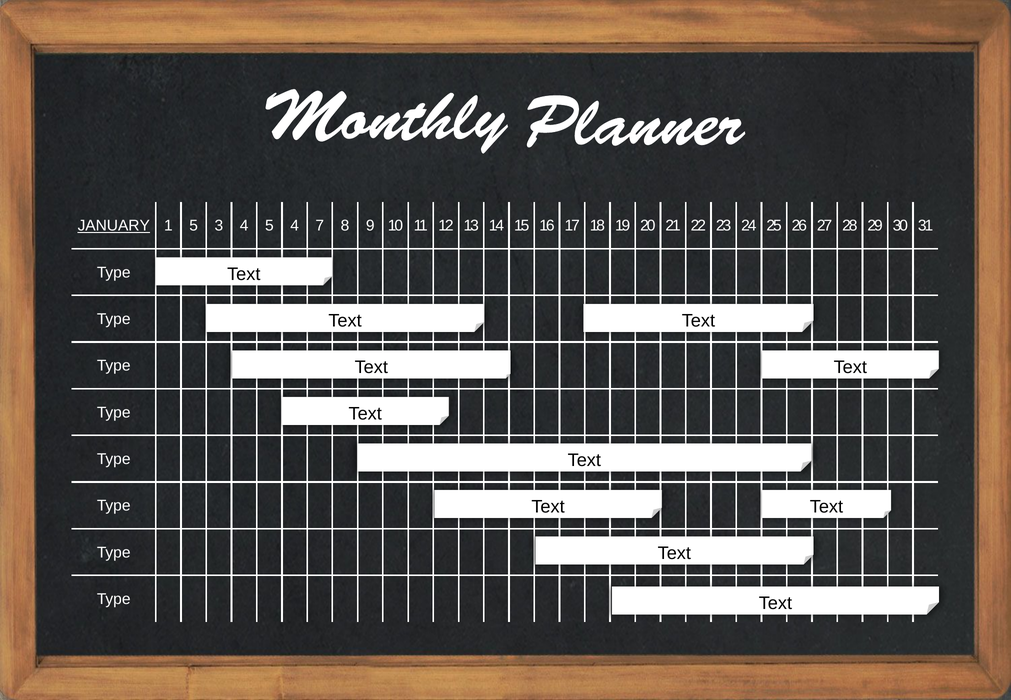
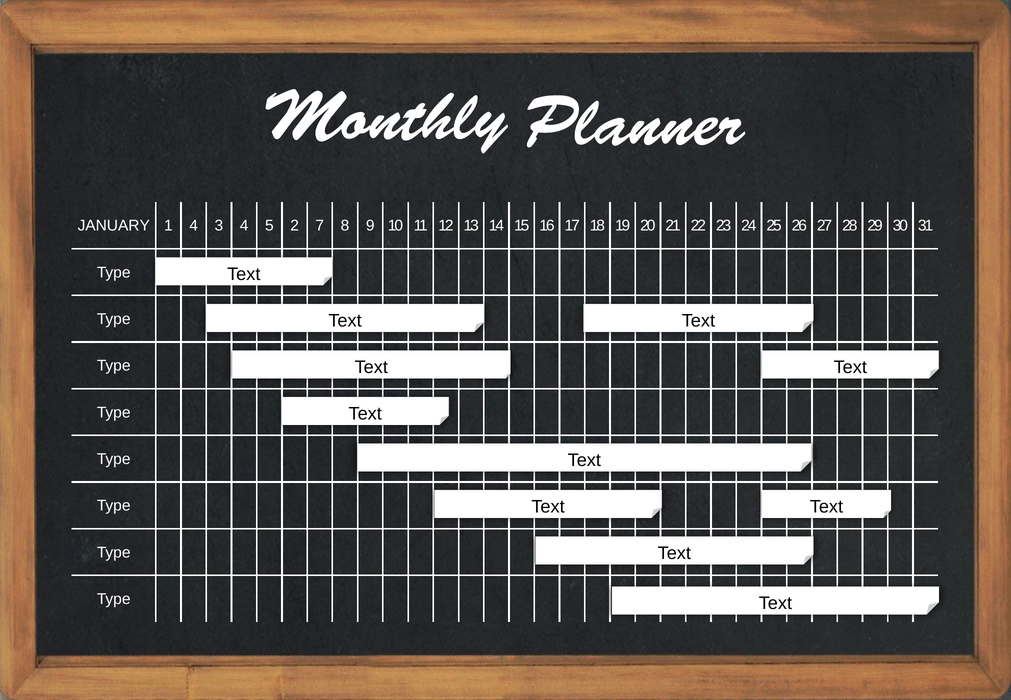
JANUARY underline: present -> none (114, 226)
1 5: 5 -> 4 (194, 226)
5 4: 4 -> 2 (295, 226)
